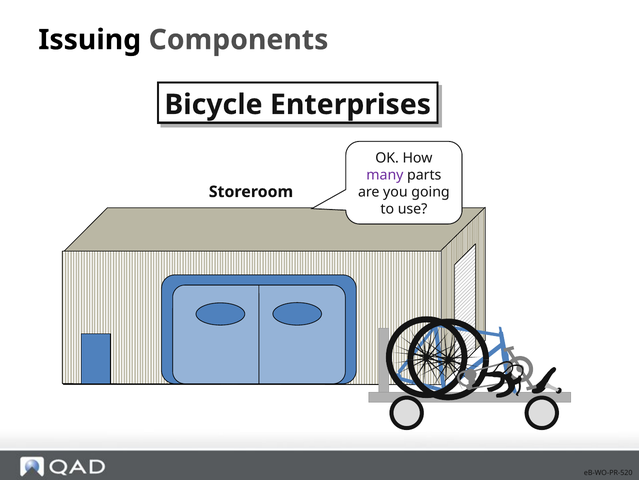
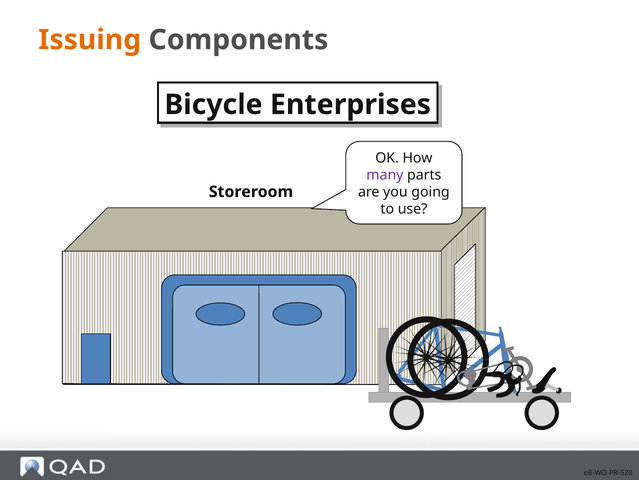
Issuing colour: black -> orange (90, 40)
